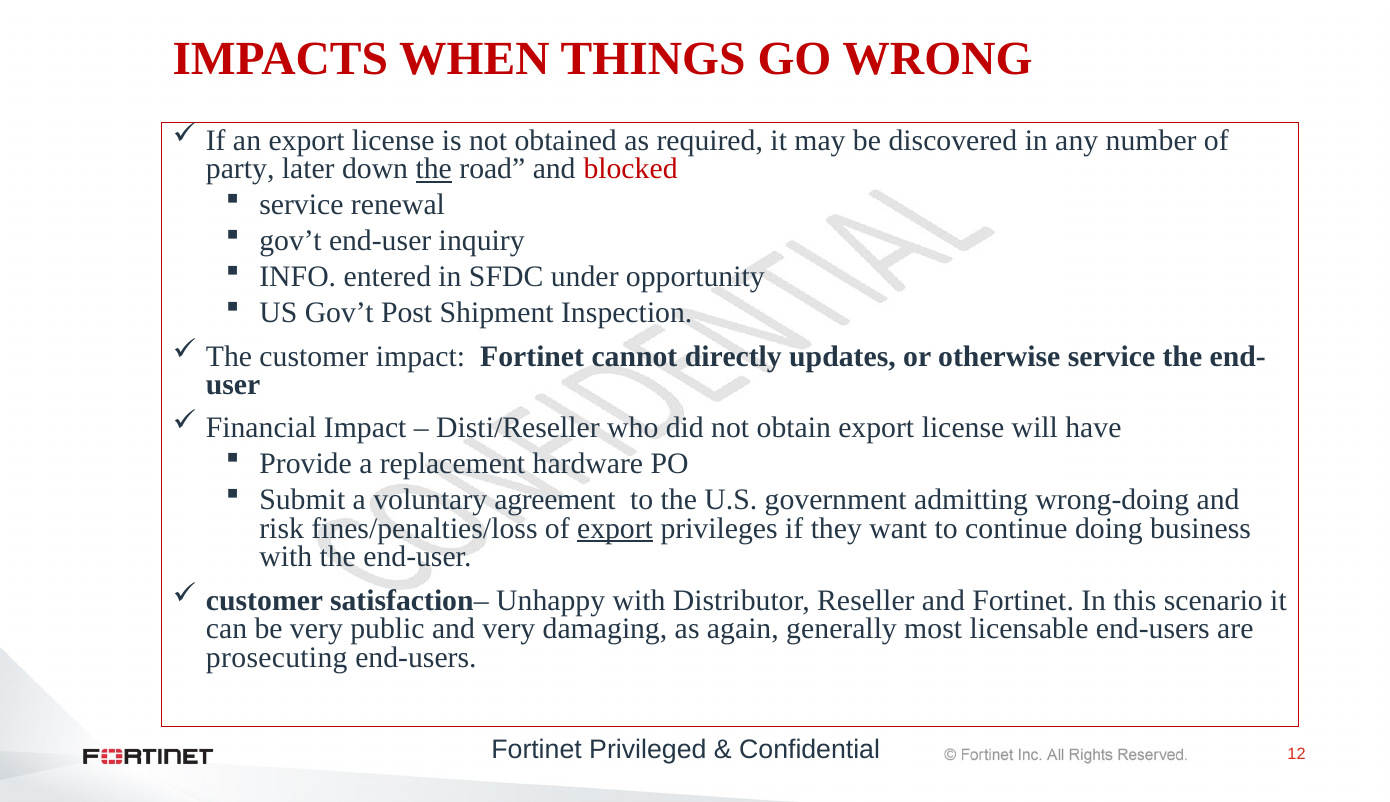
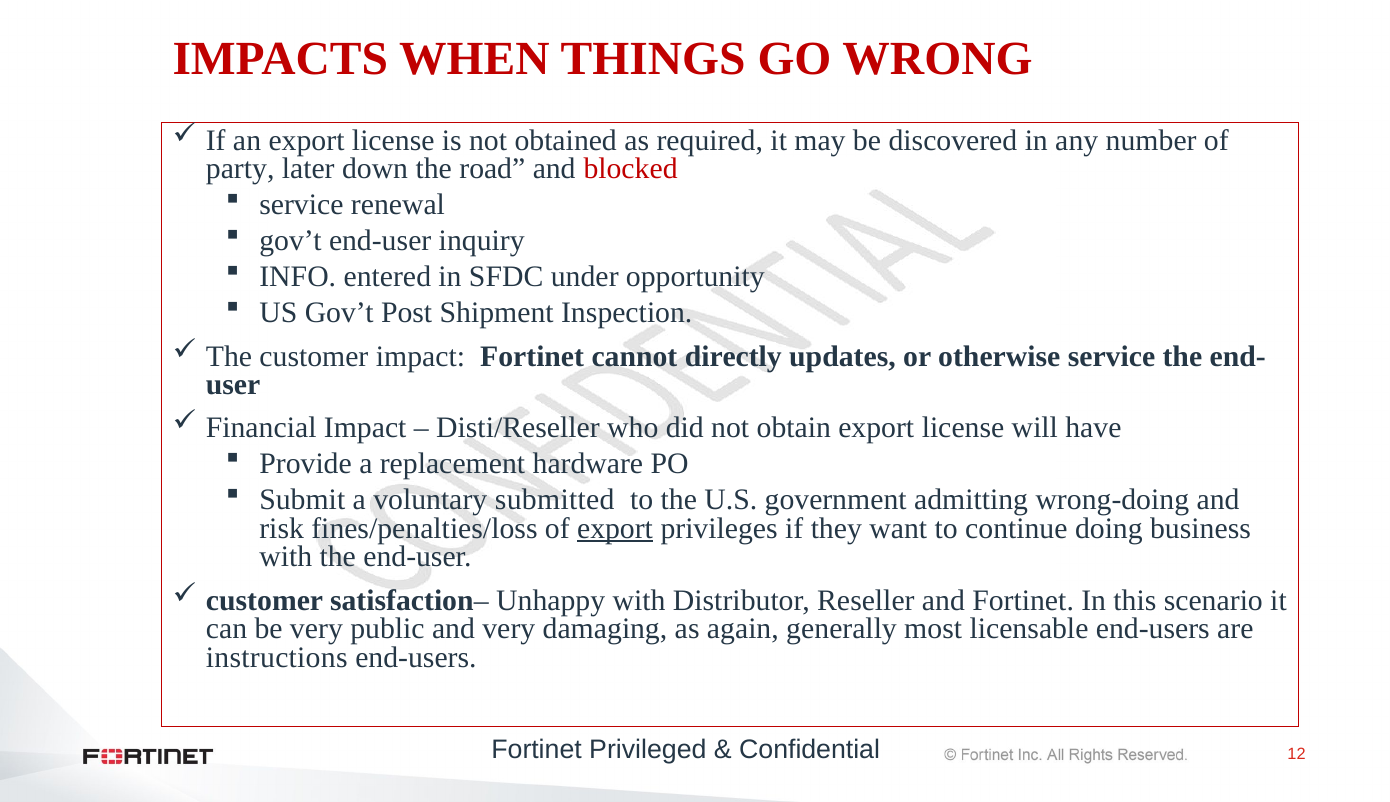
the underline: present -> none (434, 169)
agreement: agreement -> submitted (555, 500)
prosecuting: prosecuting -> instructions (277, 658)
